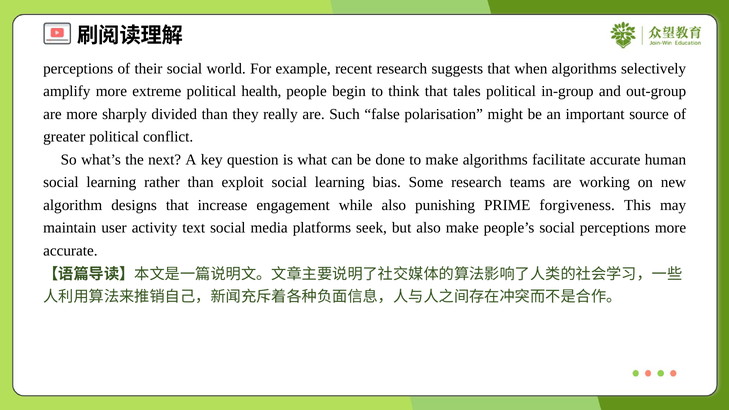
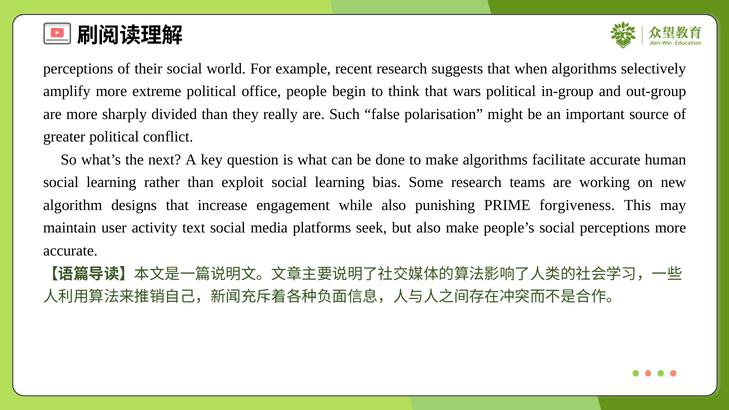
health: health -> office (261, 91)
tales: tales -> wars (467, 91)
